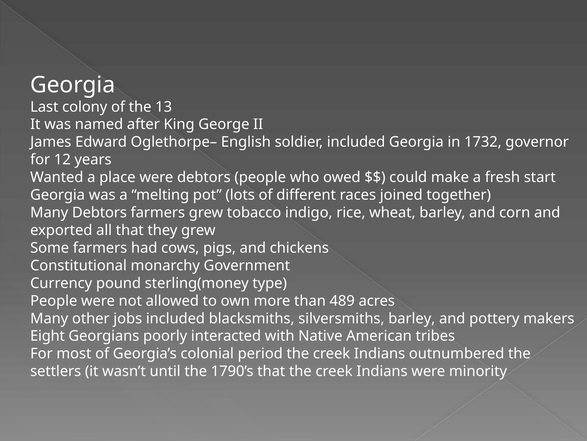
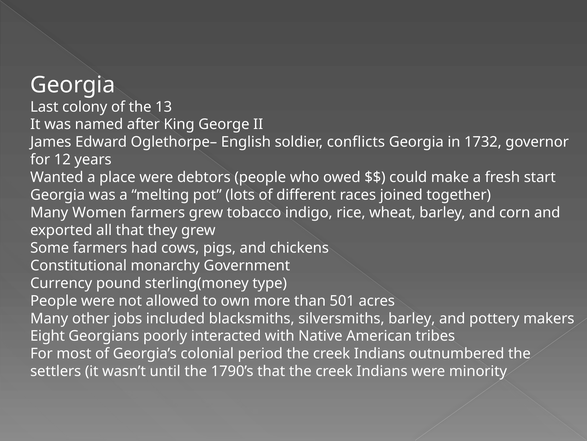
soldier included: included -> conflicts (356, 142)
Many Debtors: Debtors -> Women (99, 212)
489: 489 -> 501 (342, 300)
